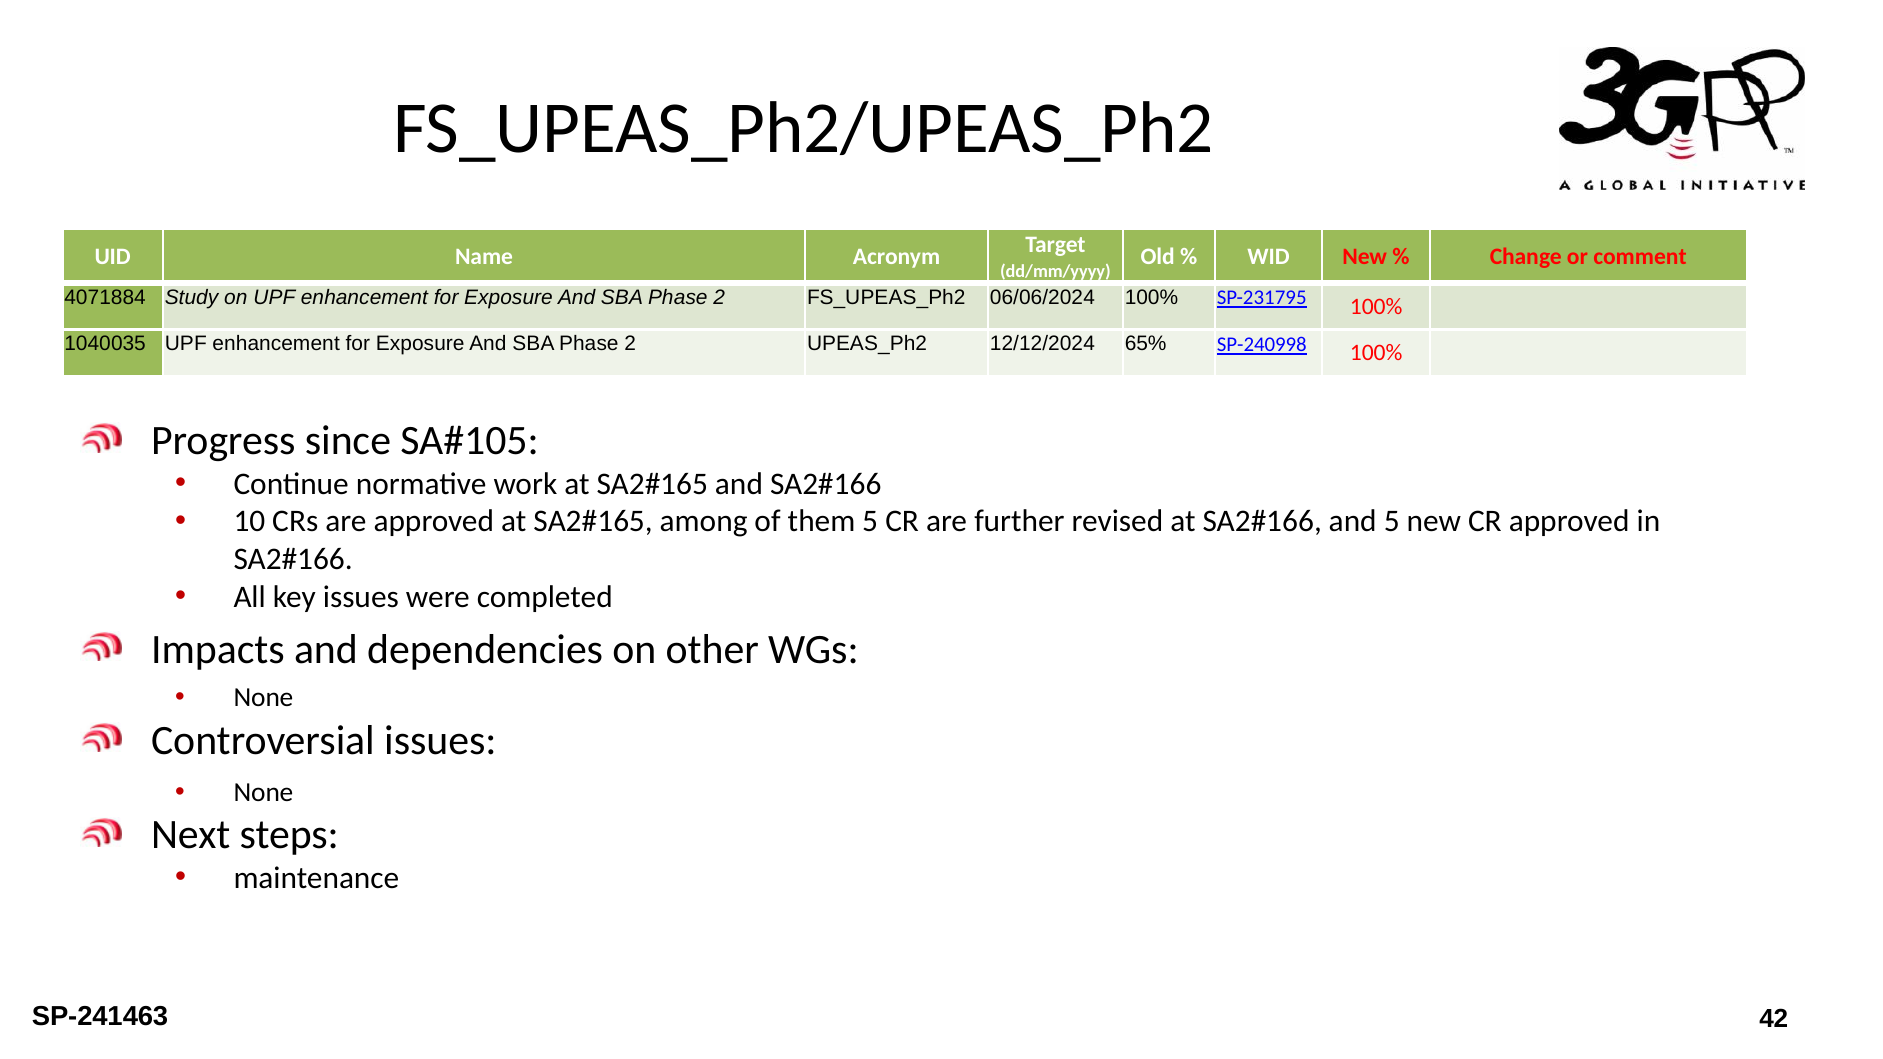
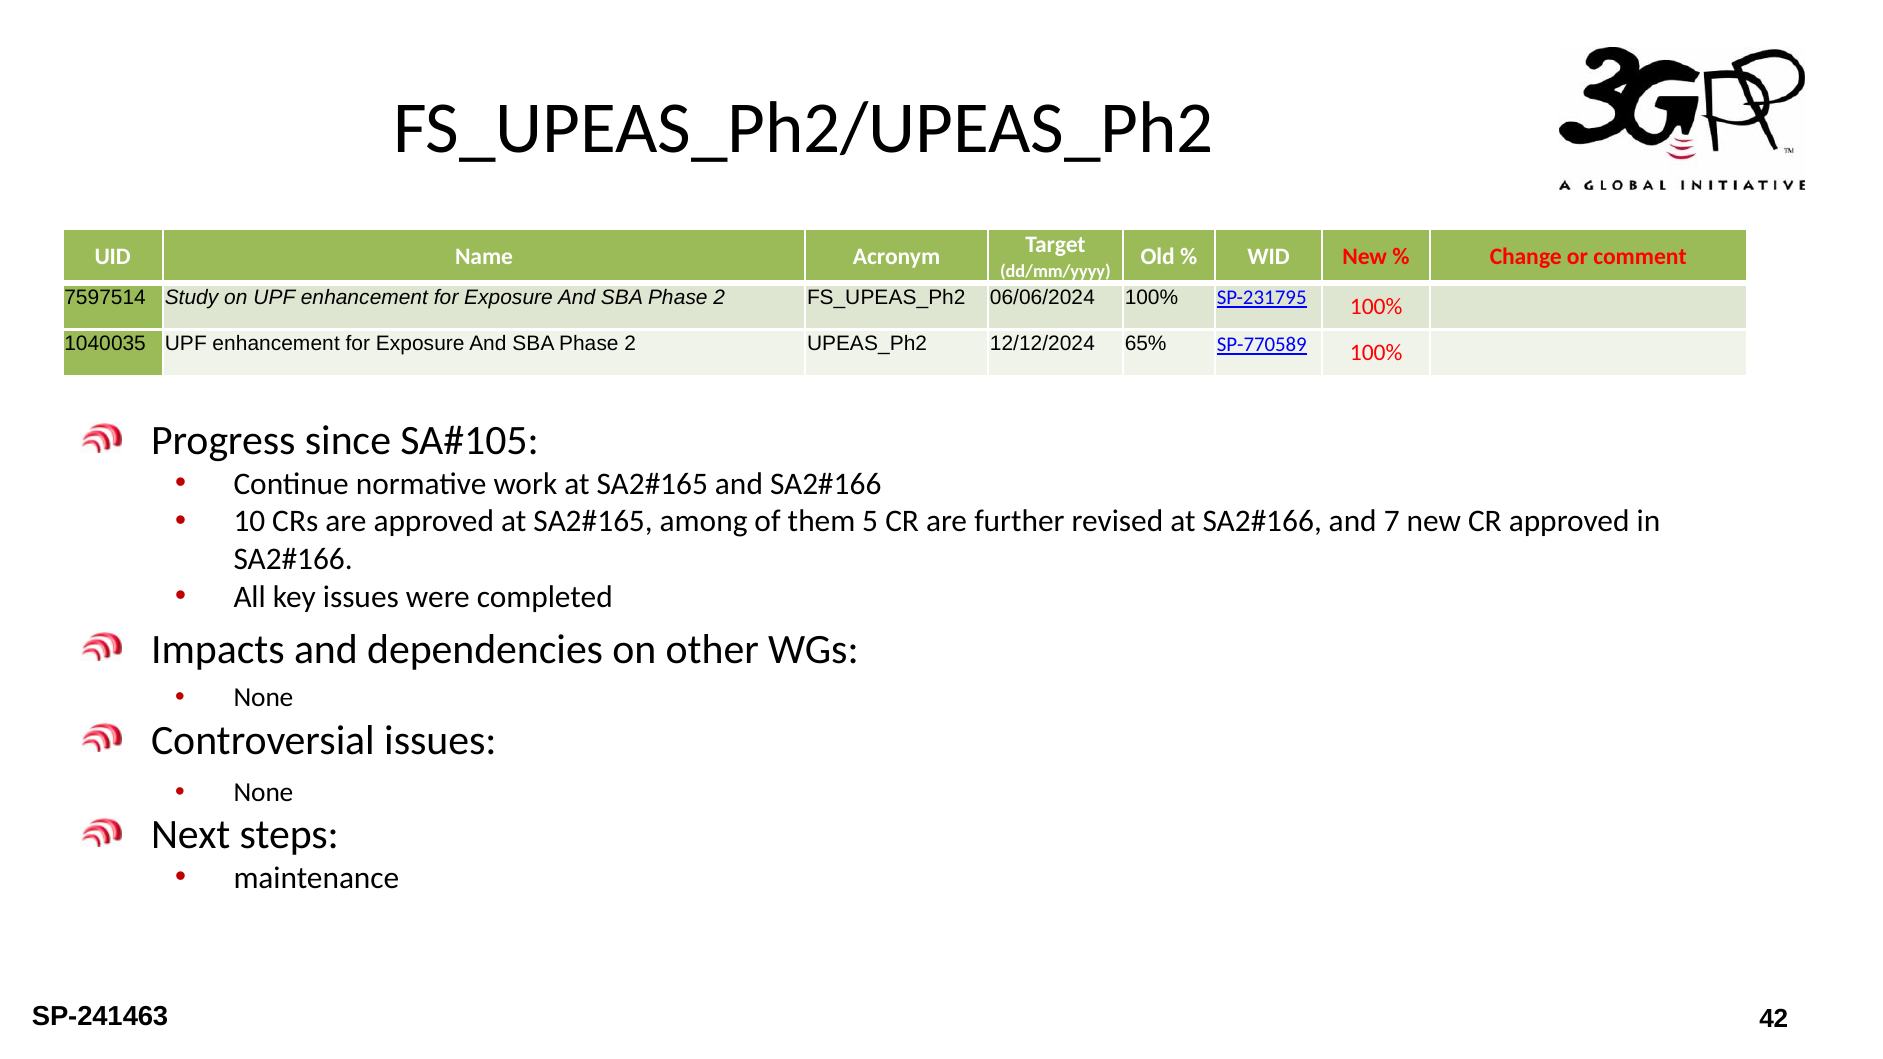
4071884: 4071884 -> 7597514 (105, 297)
SP-240998: SP-240998 -> SP-770589 (1262, 345)
and 5: 5 -> 7 (1392, 522)
